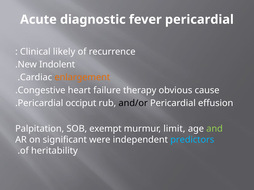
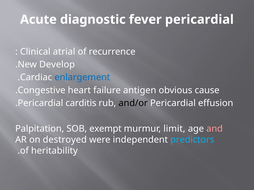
likely: likely -> atrial (64, 52)
Indolent: Indolent -> Develop (57, 65)
enlargement colour: orange -> blue (82, 78)
therapy: therapy -> antigen (140, 90)
occiput: occiput -> carditis (81, 103)
and colour: light green -> pink (215, 129)
significant: significant -> destroyed (65, 140)
